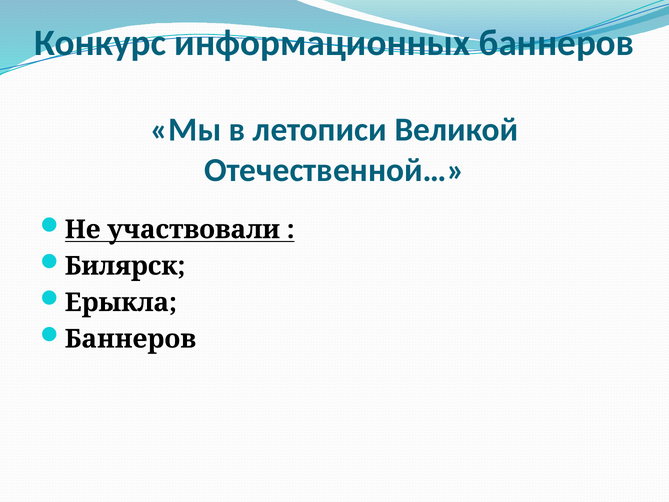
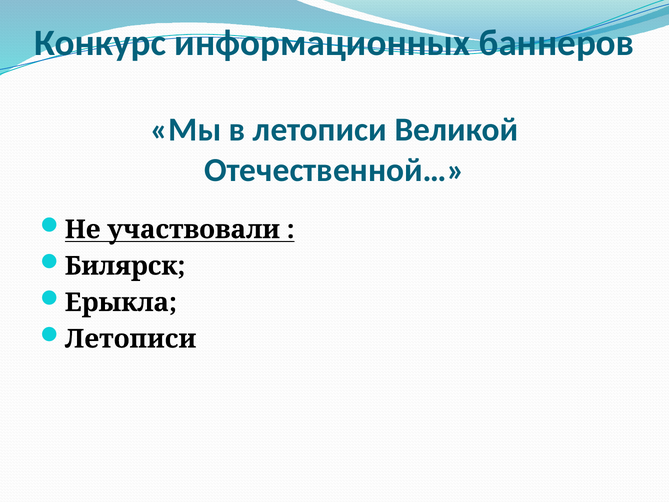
Баннеров: Баннеров -> Летописи (130, 339)
